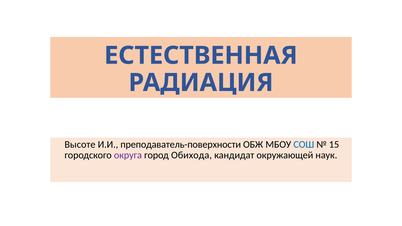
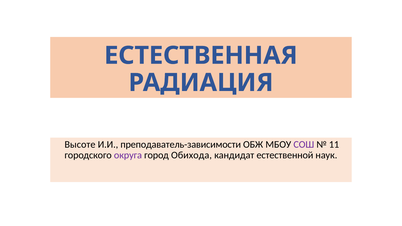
преподаватель-поверхности: преподаватель-поверхности -> преподаватель-зависимости (181, 145)
СОШ colour: blue -> purple (304, 145)
15: 15 -> 11 (334, 145)
окружающей: окружающей -> естественной (285, 155)
